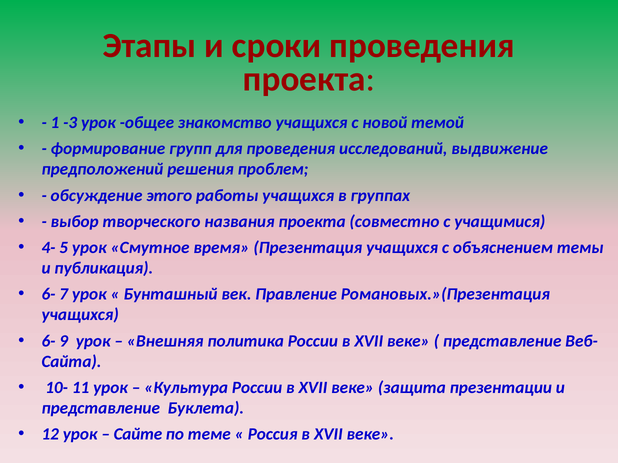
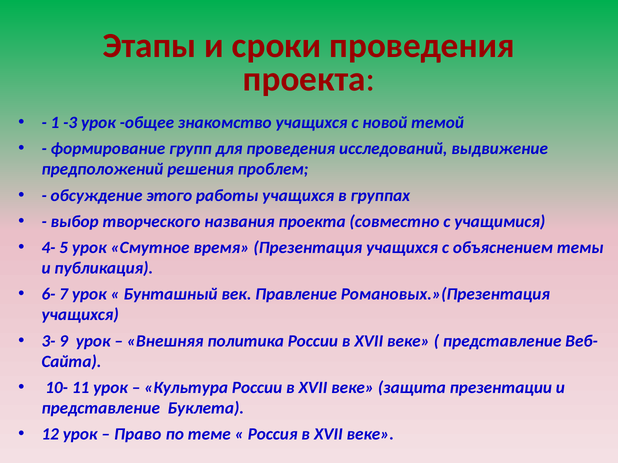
6-: 6- -> 3- (48, 341)
Сайте: Сайте -> Право (138, 435)
